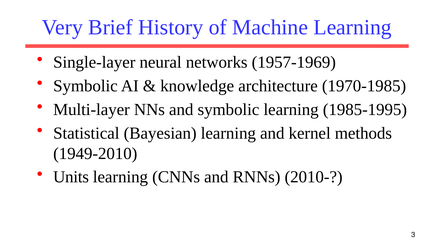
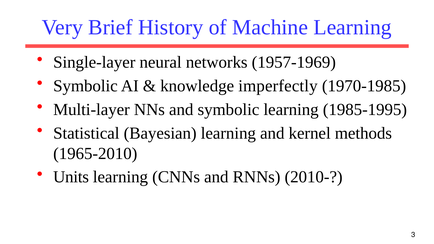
architecture: architecture -> imperfectly (278, 86)
1949-2010: 1949-2010 -> 1965-2010 (95, 154)
